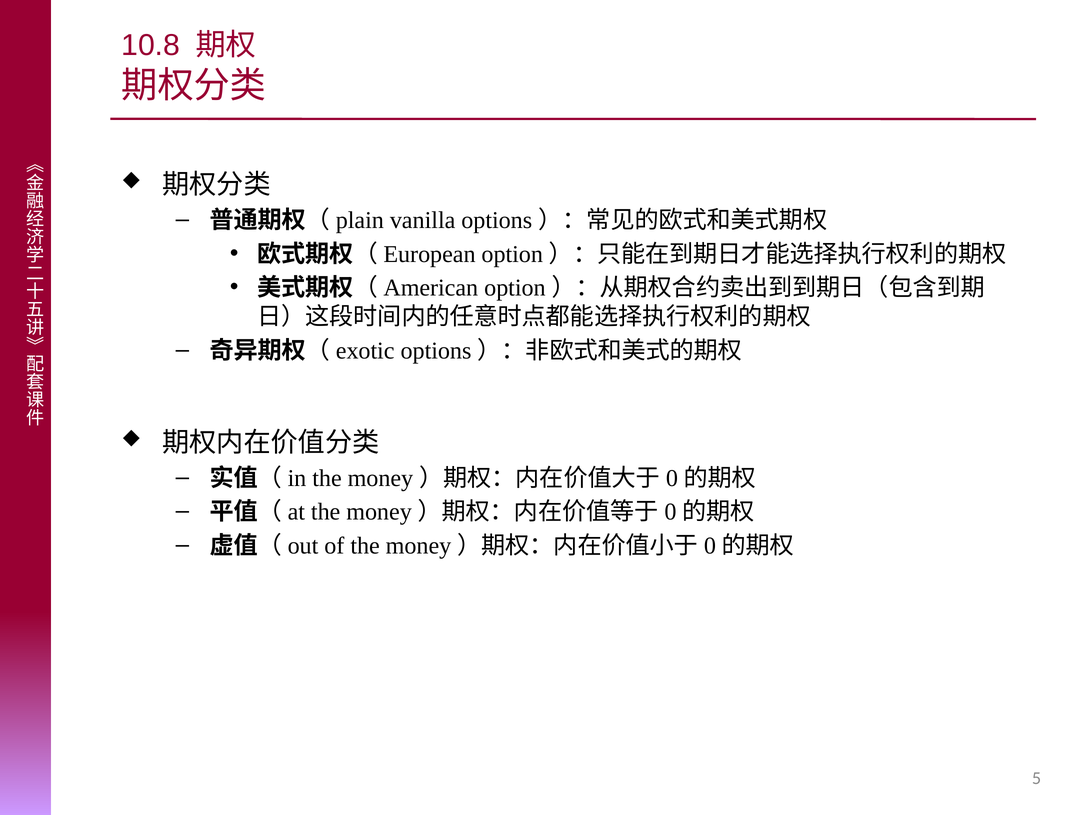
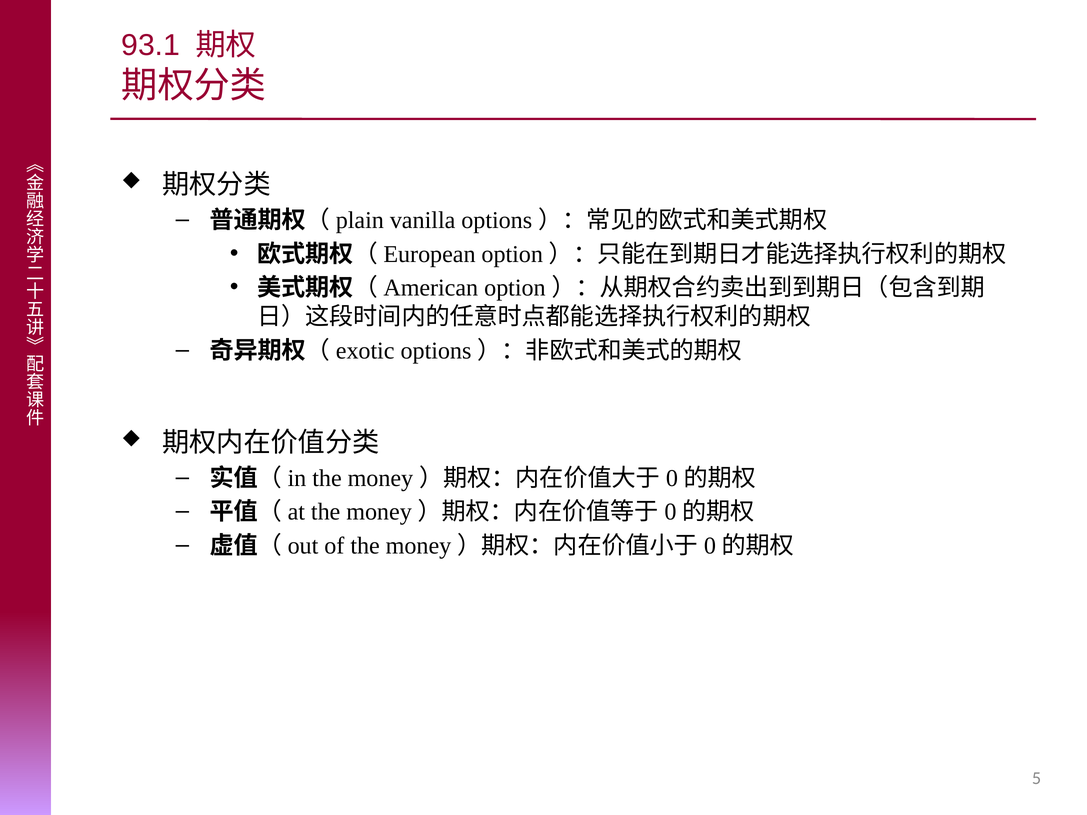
10.8: 10.8 -> 93.1 (151, 45)
